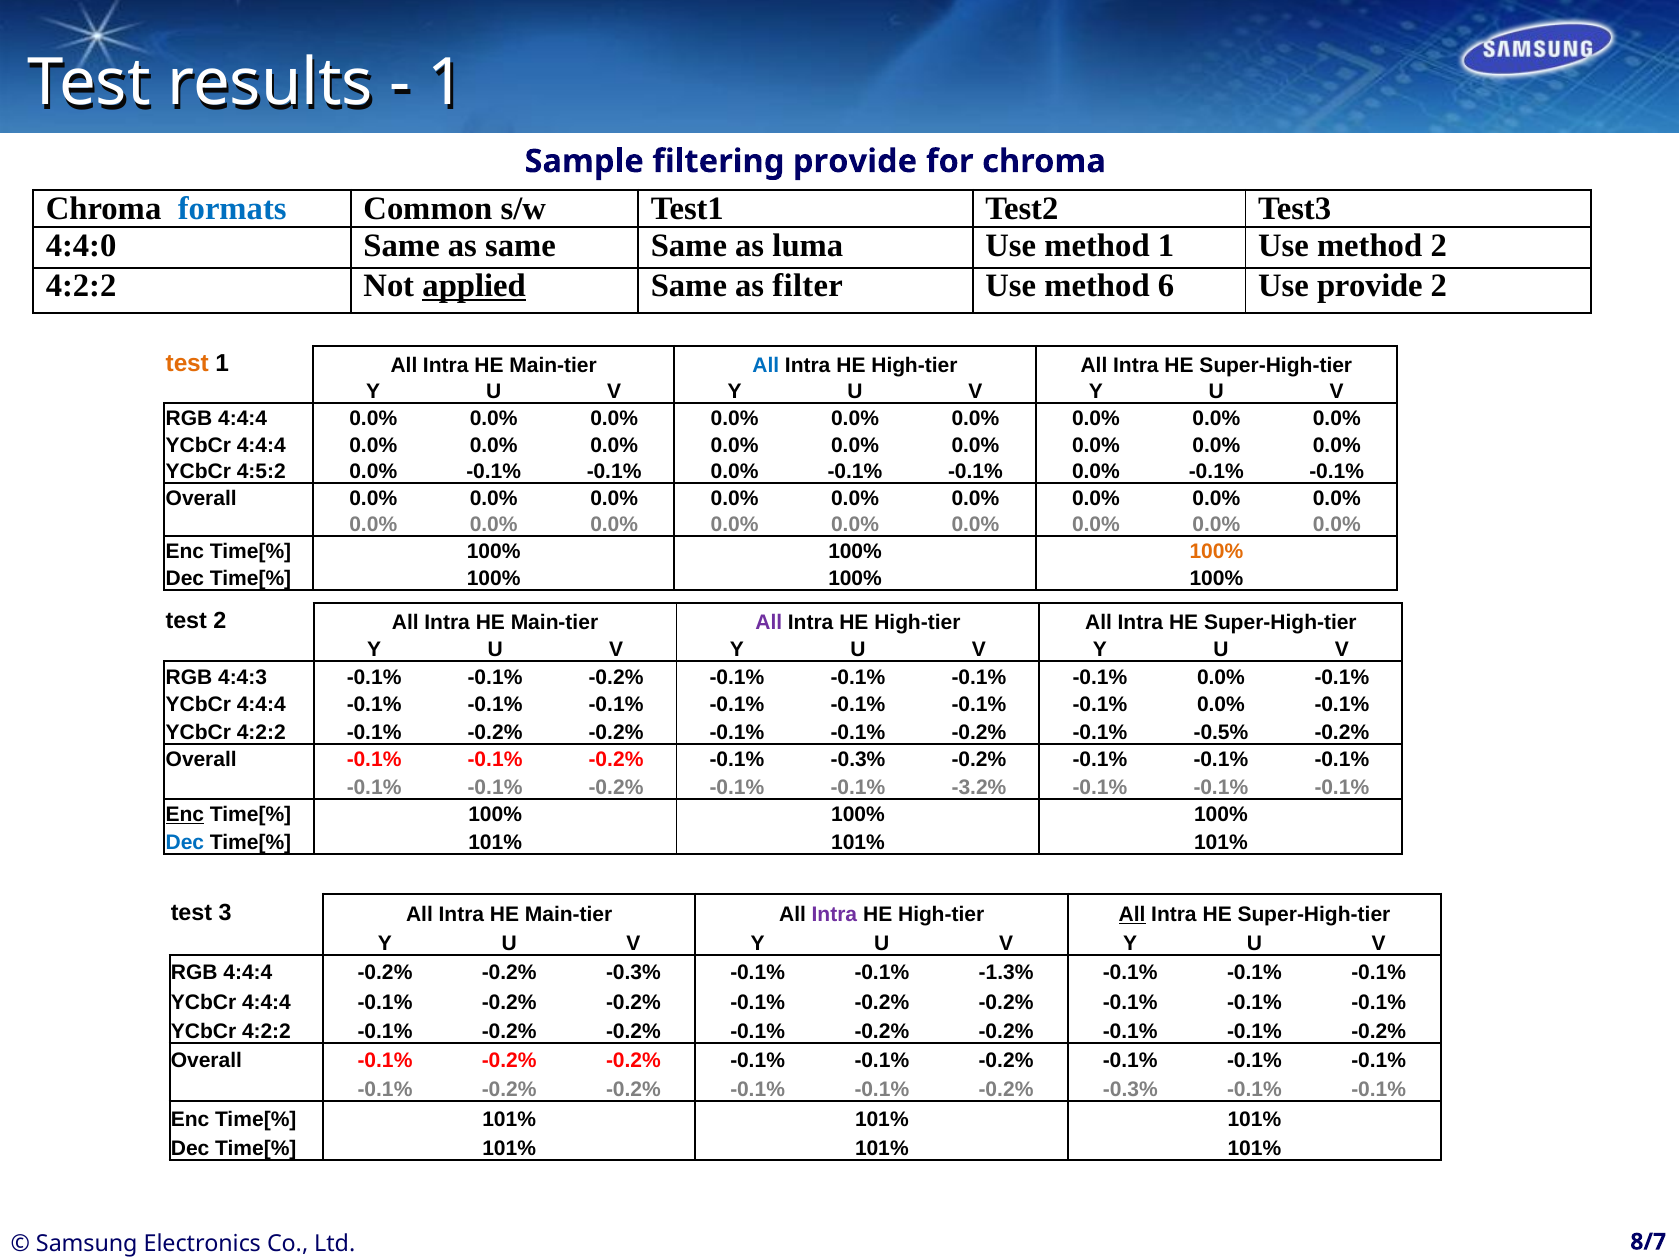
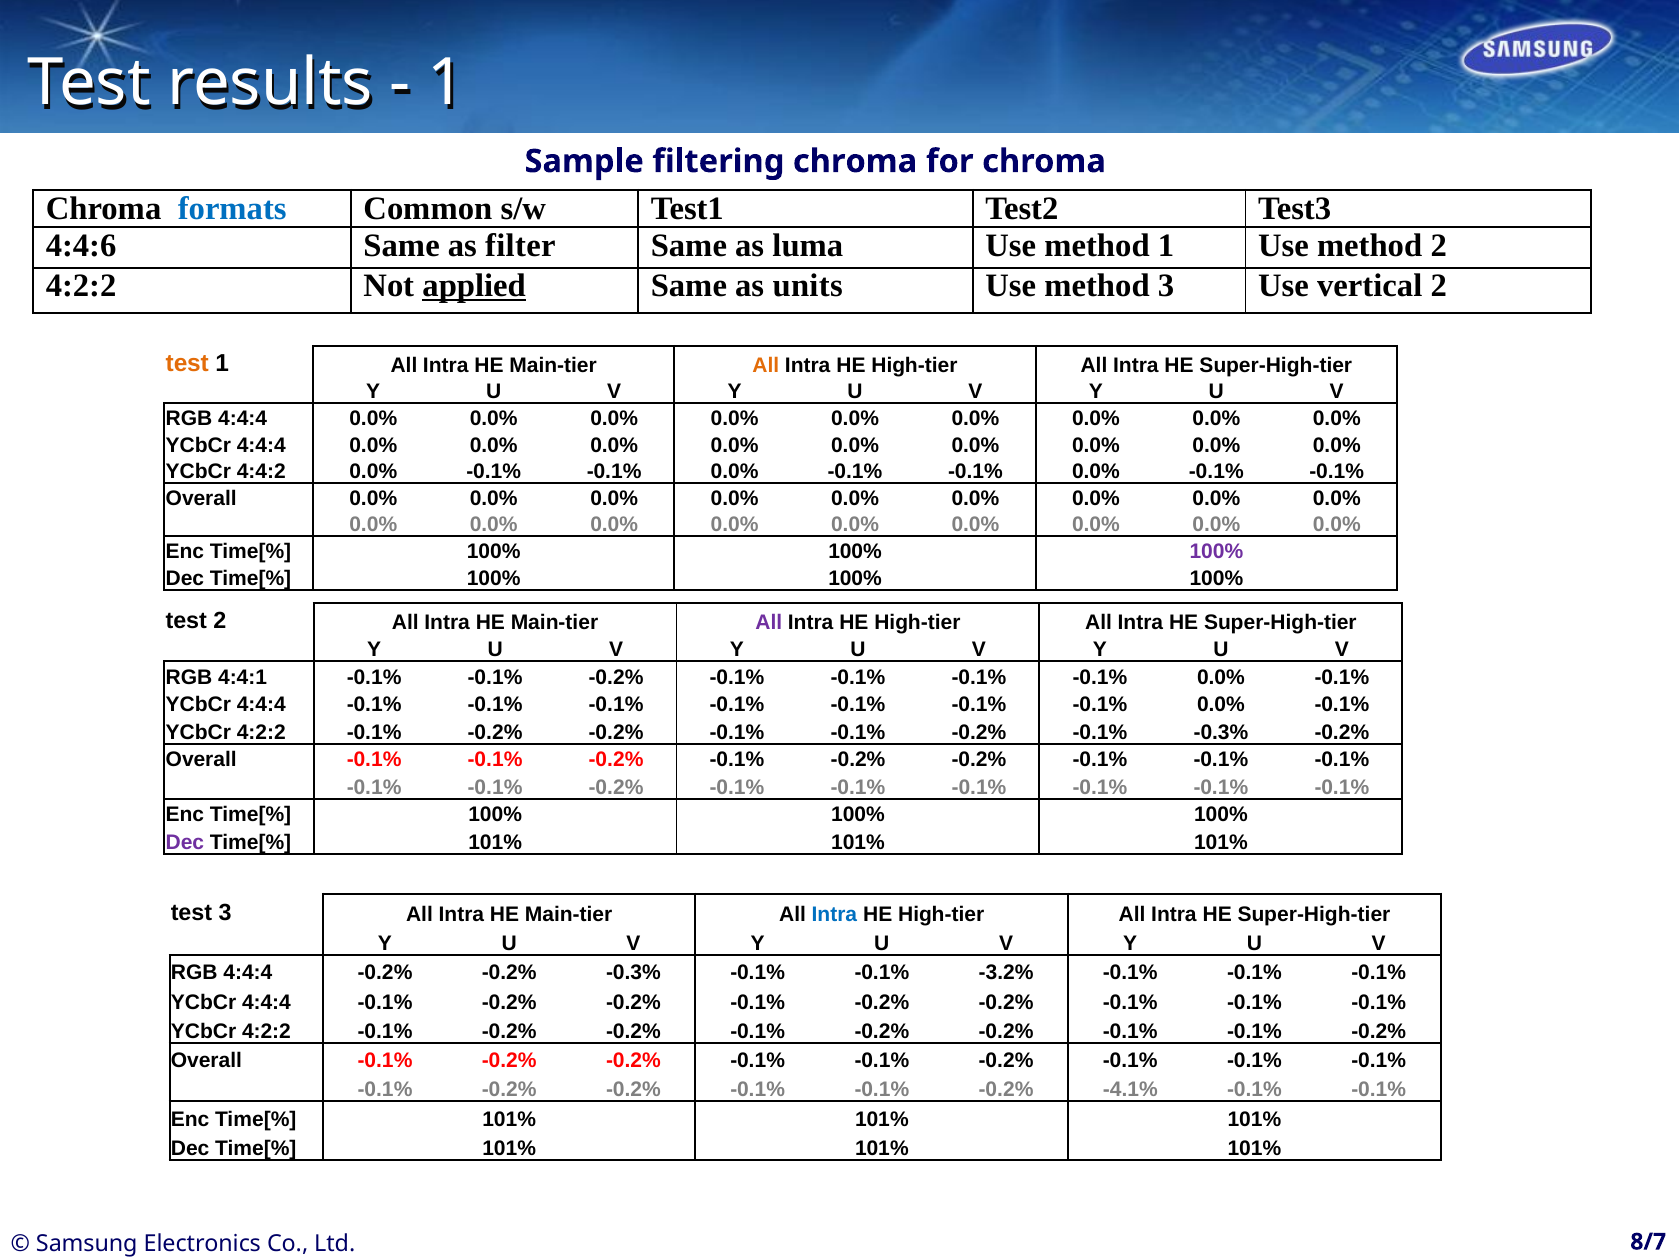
filtering provide: provide -> chroma (855, 161)
4:4:0: 4:4:0 -> 4:4:6 (81, 246)
as same: same -> filter (520, 246)
filter: filter -> units (808, 286)
method 6: 6 -> 3 (1166, 286)
Use provide: provide -> vertical (1370, 286)
All colour: blue -> orange (766, 365)
4:5:2: 4:5:2 -> 4:4:2 (261, 471)
100% colour: orange -> purple (1216, 551)
4:4:3: 4:4:3 -> 4:4:1 (243, 677)
-0.1% -0.5%: -0.5% -> -0.3% (1221, 732)
-0.1% -0.2% -0.1% -0.3%: -0.3% -> -0.2% (858, 759)
-3.2%: -3.2% -> -0.1% (979, 787)
Enc underline: present -> none (185, 814)
Dec colour: blue -> purple (185, 842)
Intra colour: purple -> blue (834, 914)
All underline: present -> none (1132, 914)
-1.3%: -1.3% -> -3.2% (1006, 972)
-0.1% -0.2% -0.3%: -0.3% -> -4.1% (1130, 1089)
